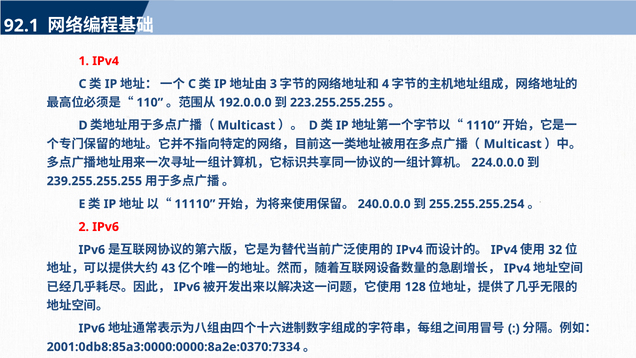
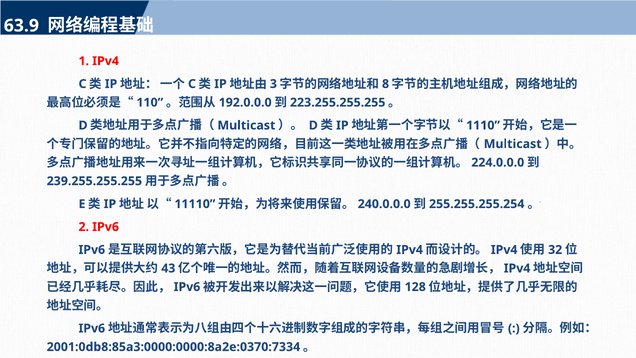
92.1: 92.1 -> 63.9 (21, 26)
4: 4 -> 8 (386, 84)
